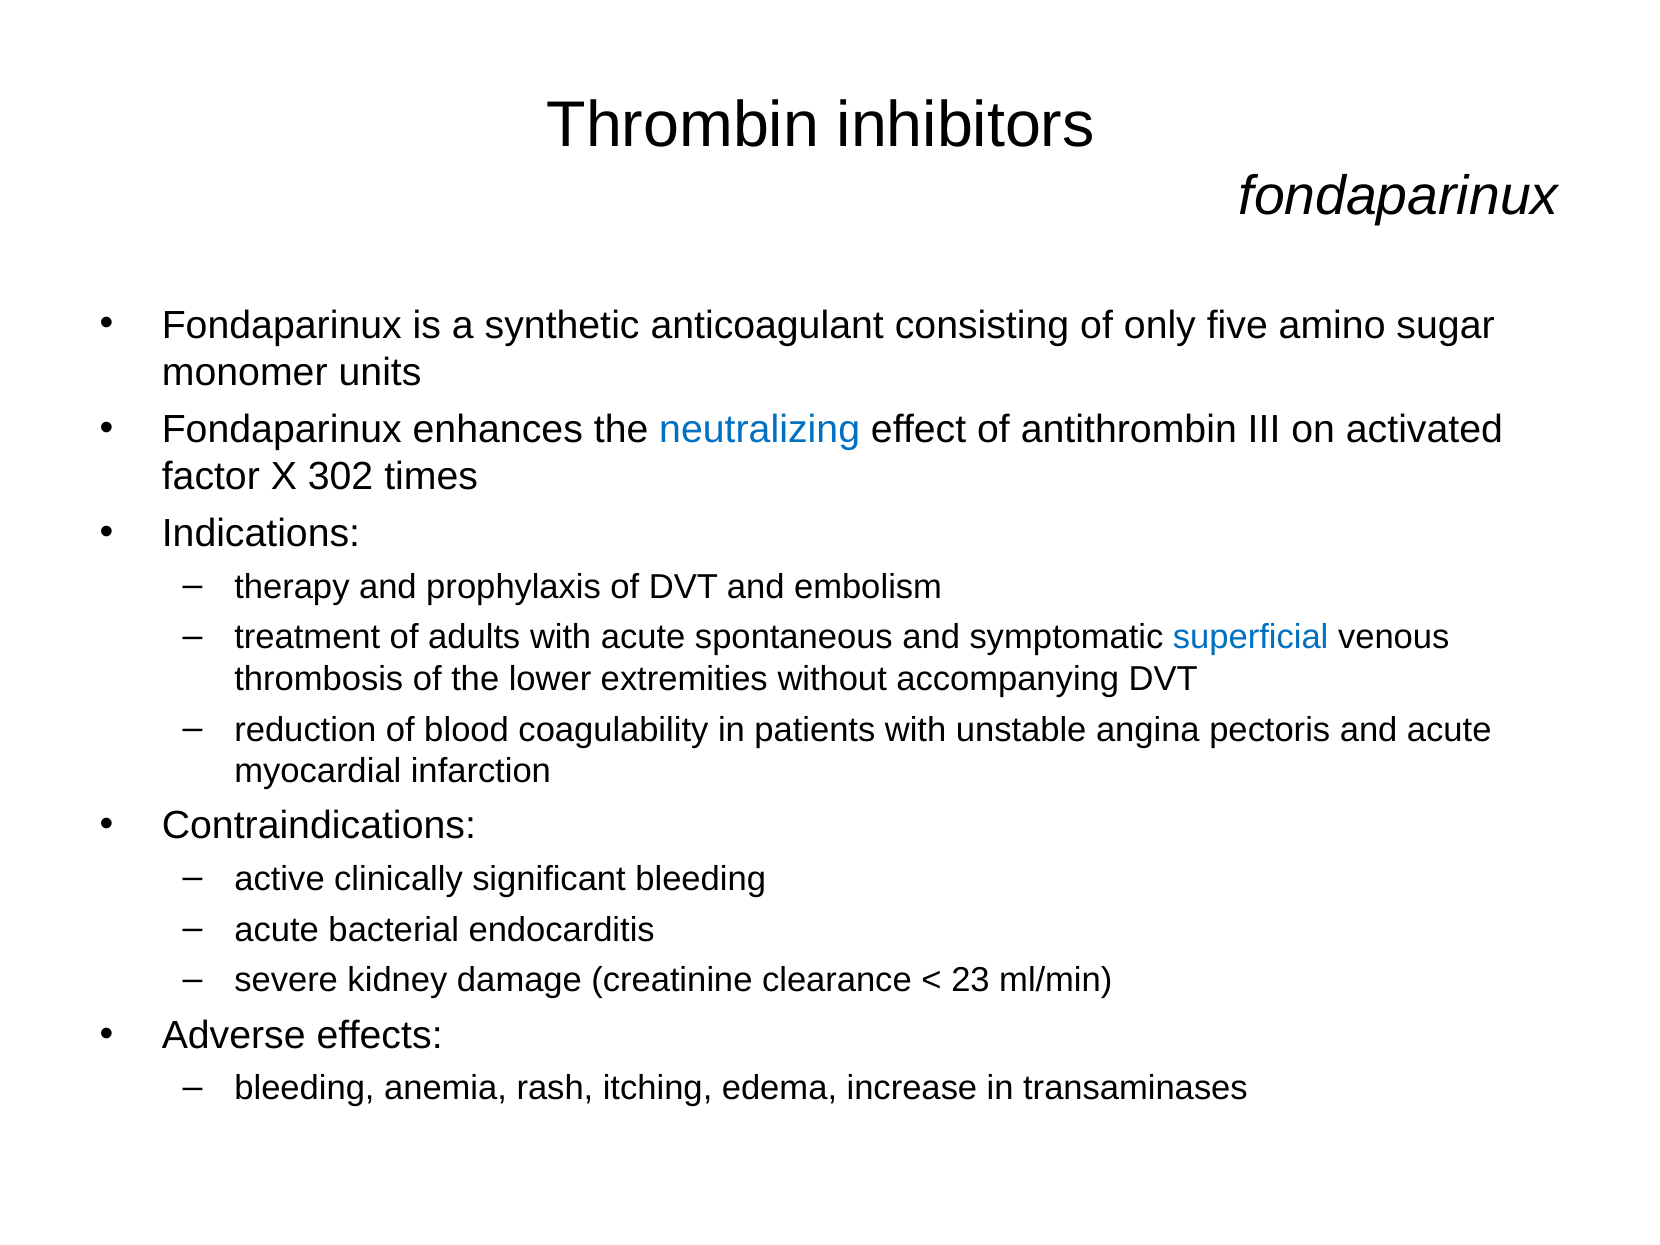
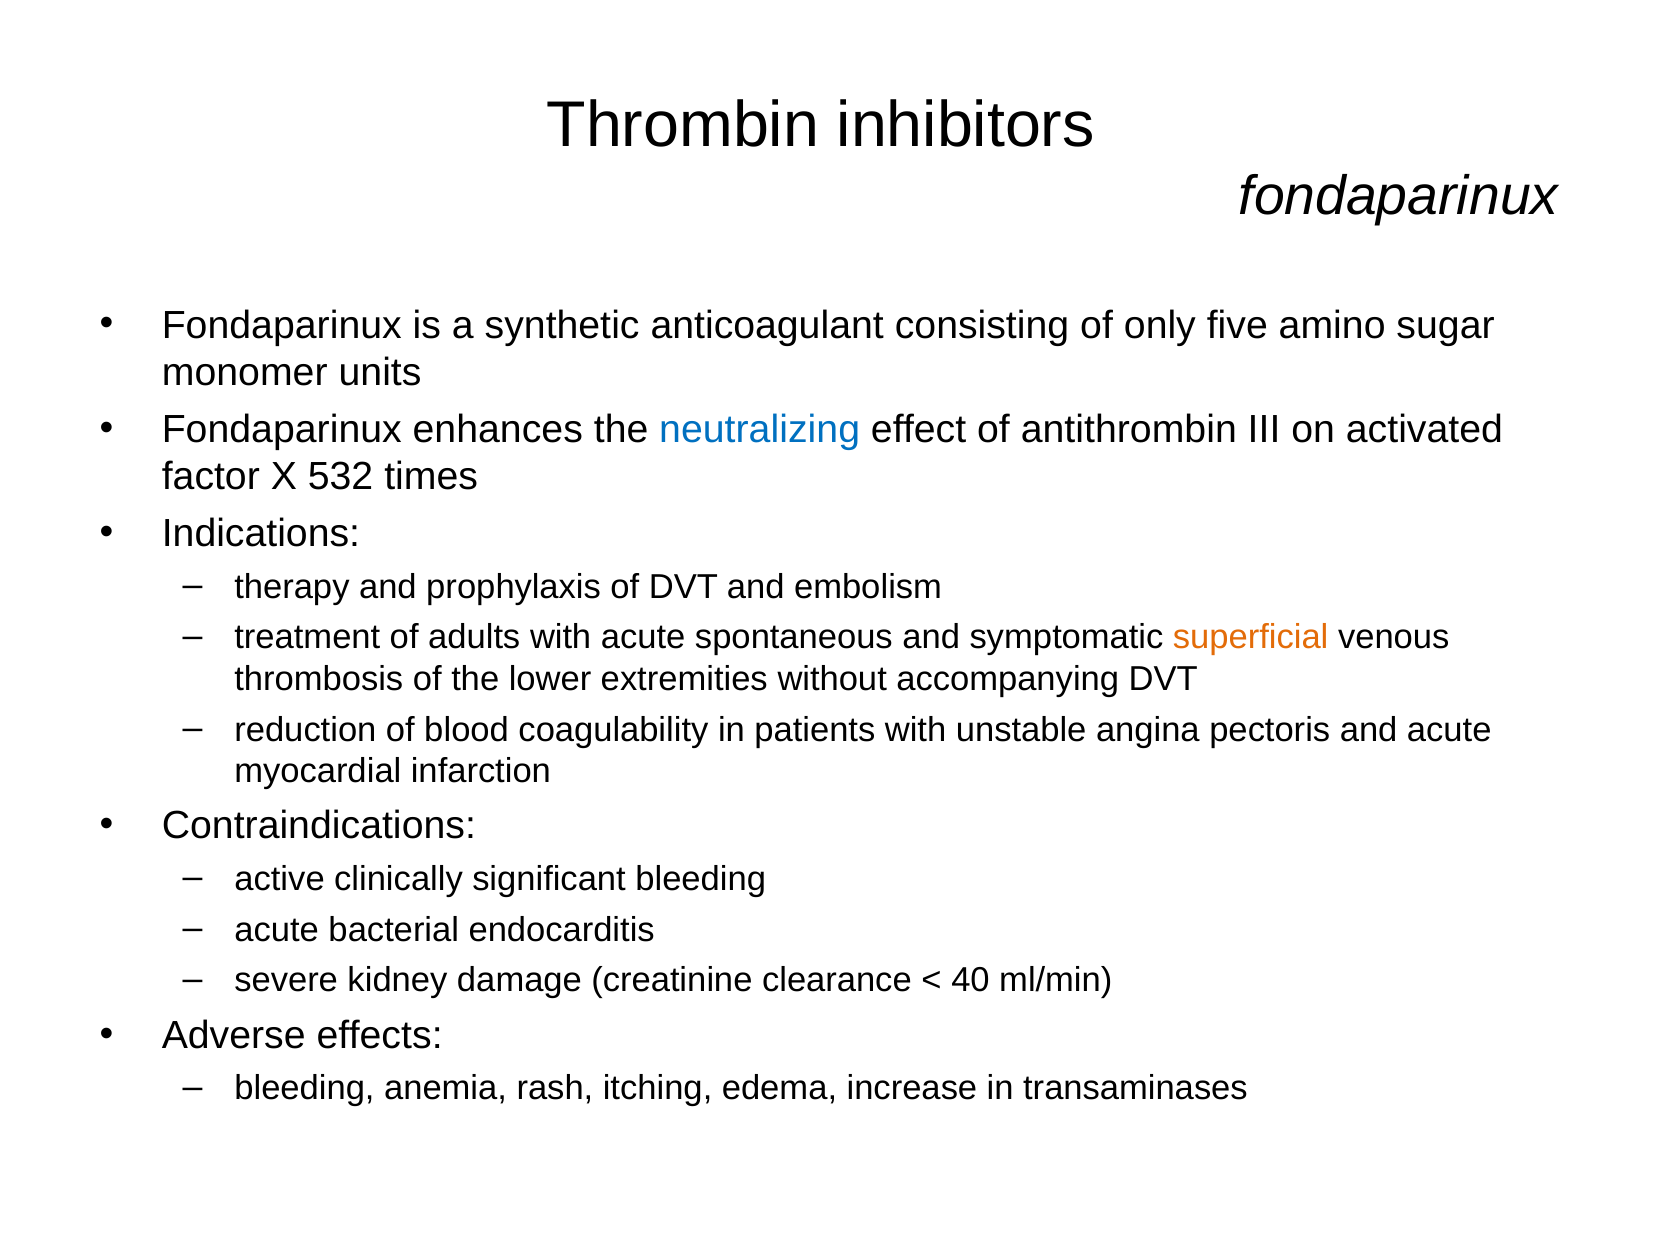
302: 302 -> 532 (341, 476)
superficial colour: blue -> orange (1251, 637)
23: 23 -> 40 (970, 980)
